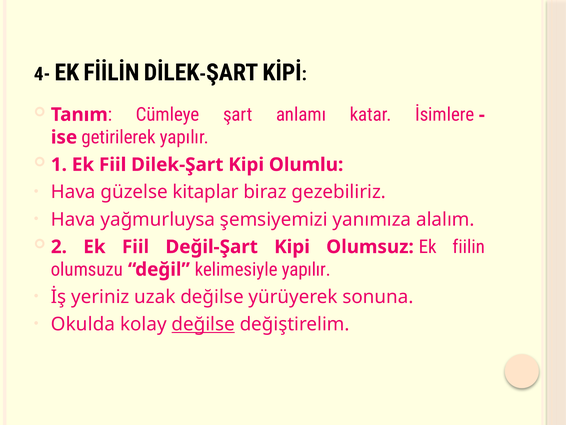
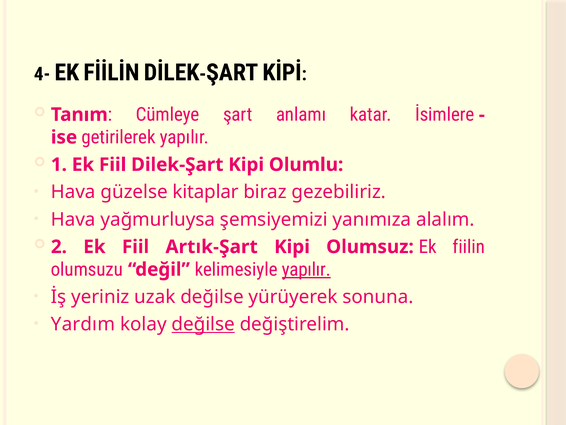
Değil-Şart: Değil-Şart -> Artık-Şart (212, 247)
yapılır underline: none -> present (306, 269)
Okulda: Okulda -> Yardım (83, 324)
